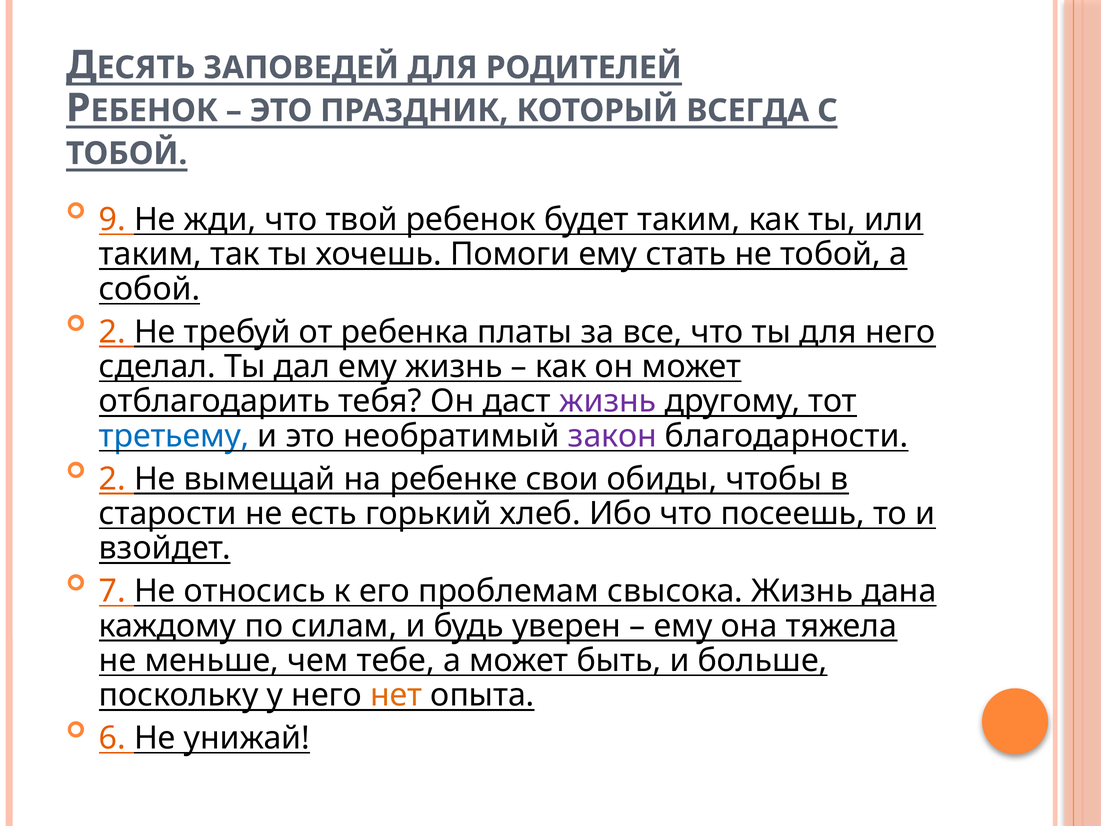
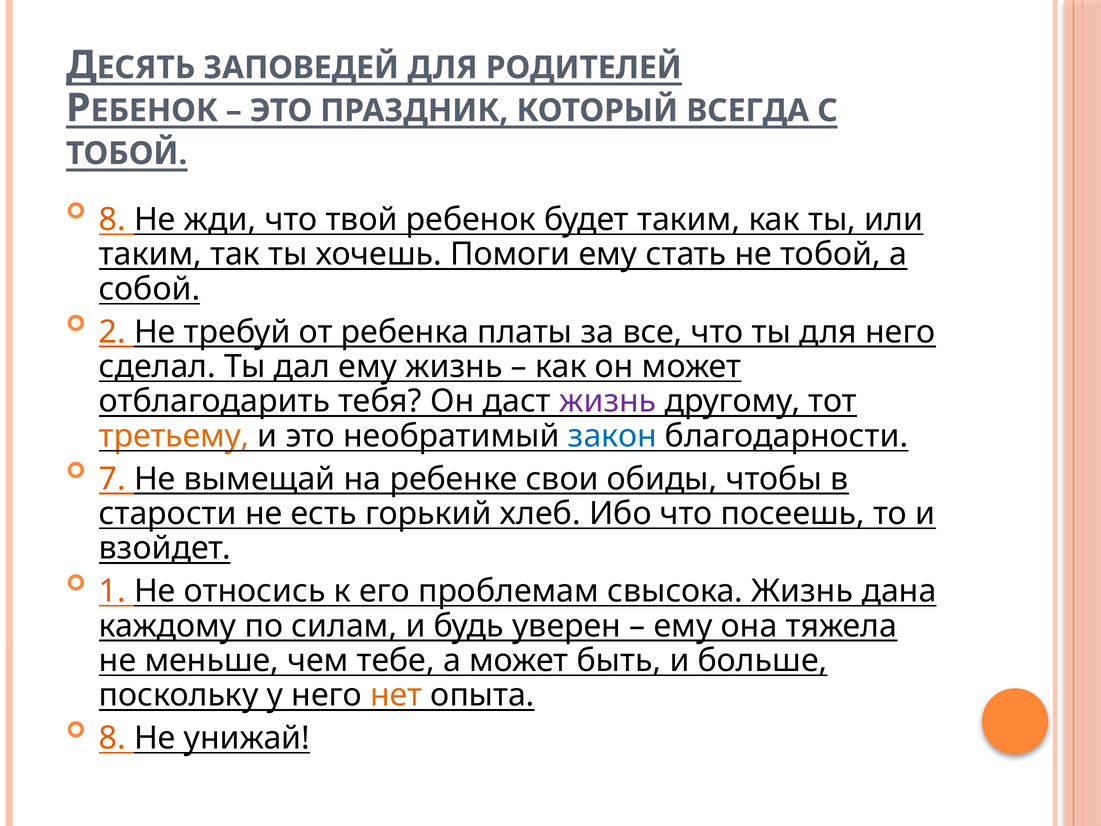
9: 9 -> 8 (112, 220)
третьему colour: blue -> orange (174, 436)
закон colour: purple -> blue (612, 436)
2: 2 -> 7 (112, 479)
7: 7 -> 1 (112, 591)
6: 6 -> 8 (112, 738)
